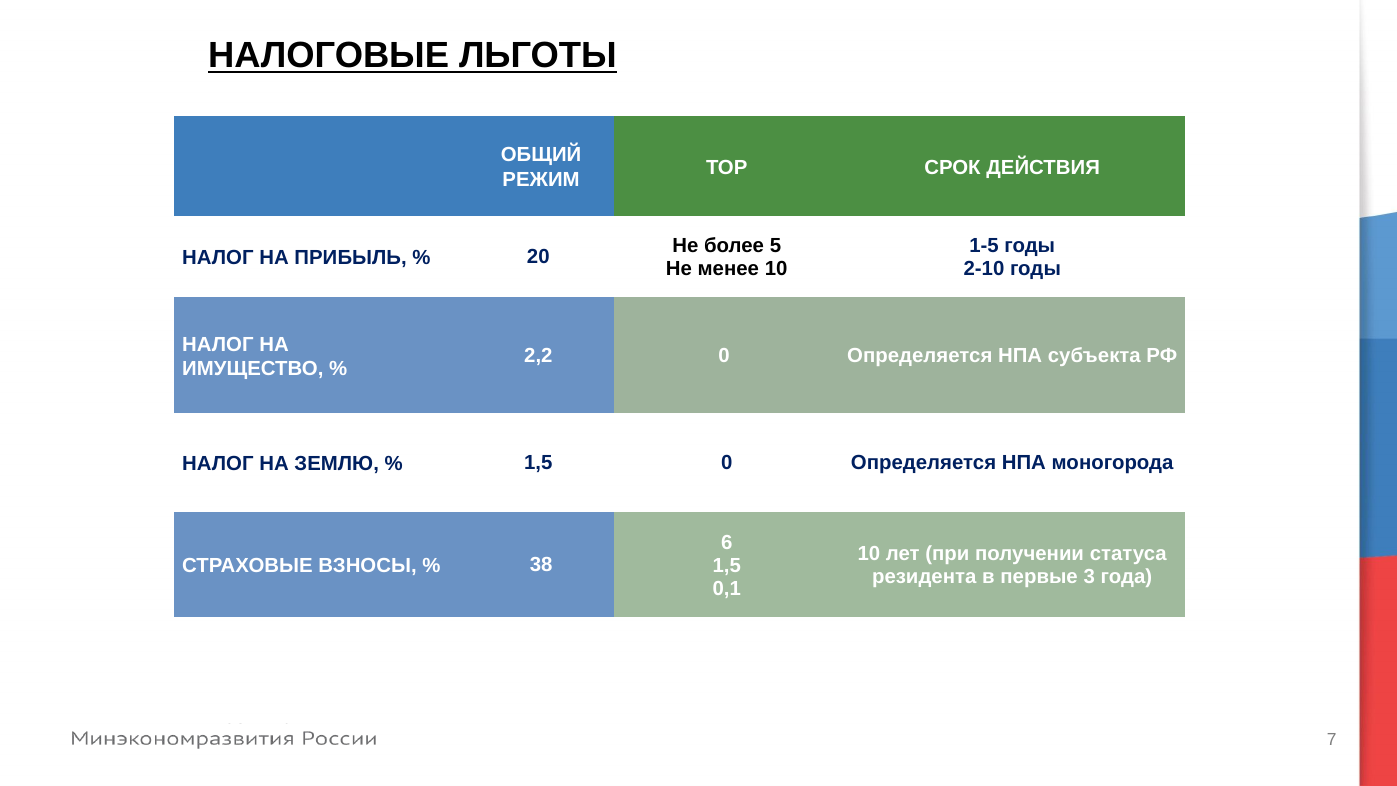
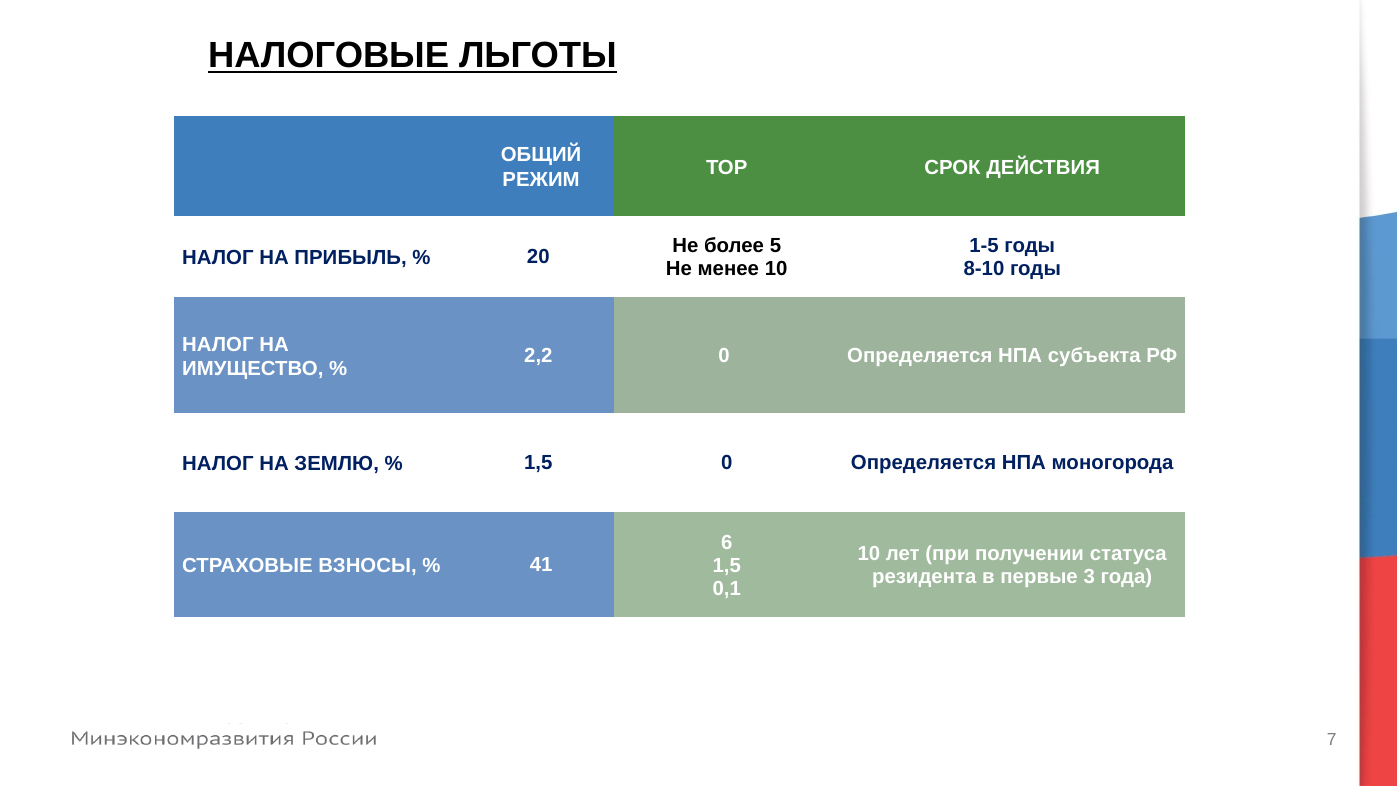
2-10: 2-10 -> 8-10 (984, 268)
38: 38 -> 41 (541, 565)
